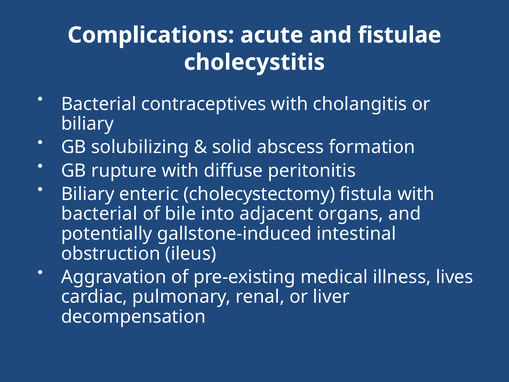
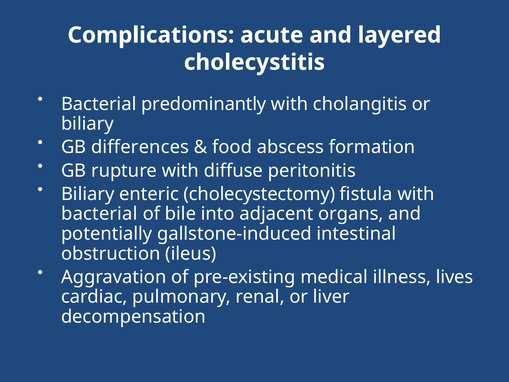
fistulae: fistulae -> layered (400, 35)
contraceptives: contraceptives -> predominantly (204, 104)
solubilizing: solubilizing -> differences (140, 147)
solid: solid -> food (232, 147)
